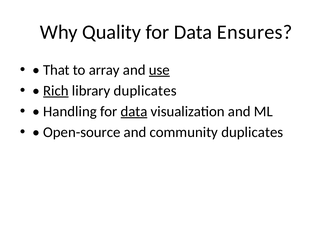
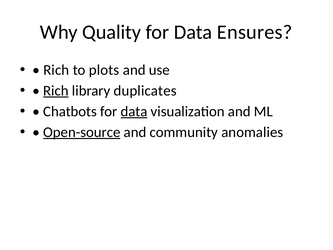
That: That -> Rich (56, 70)
array: array -> plots (104, 70)
use underline: present -> none (159, 70)
Handling: Handling -> Chatbots (70, 111)
Open-source underline: none -> present (82, 132)
community duplicates: duplicates -> anomalies (252, 132)
